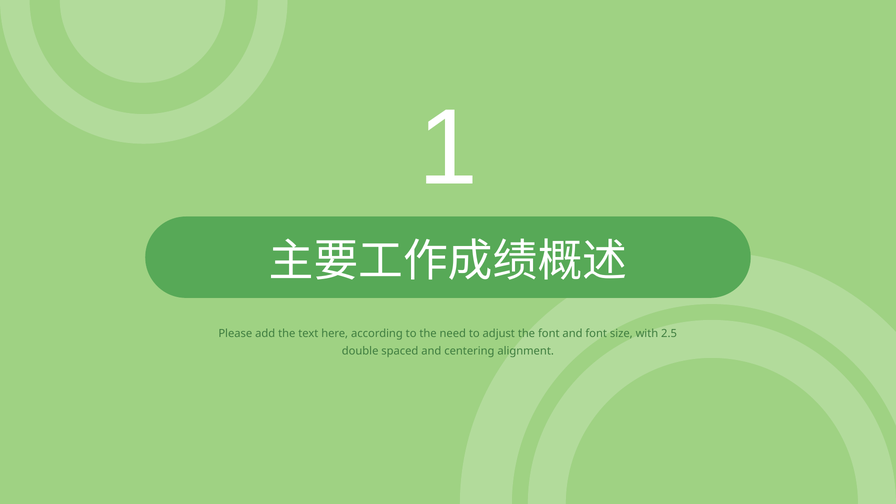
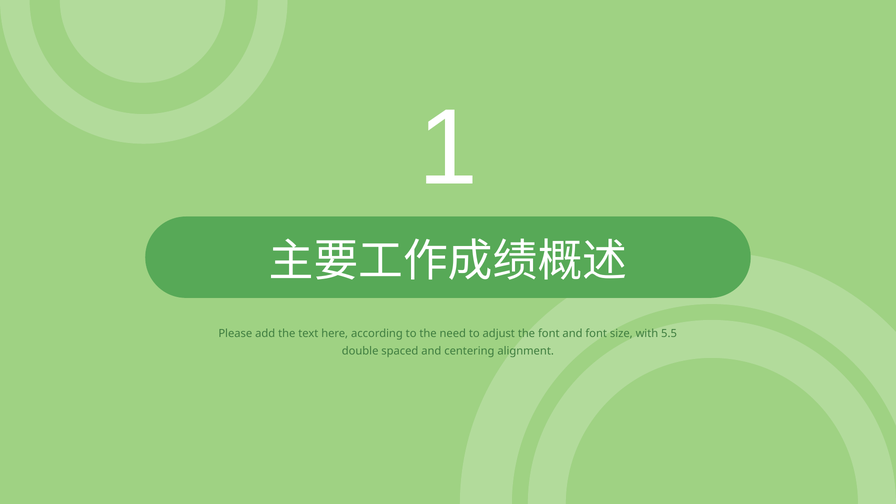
2.5: 2.5 -> 5.5 (669, 333)
